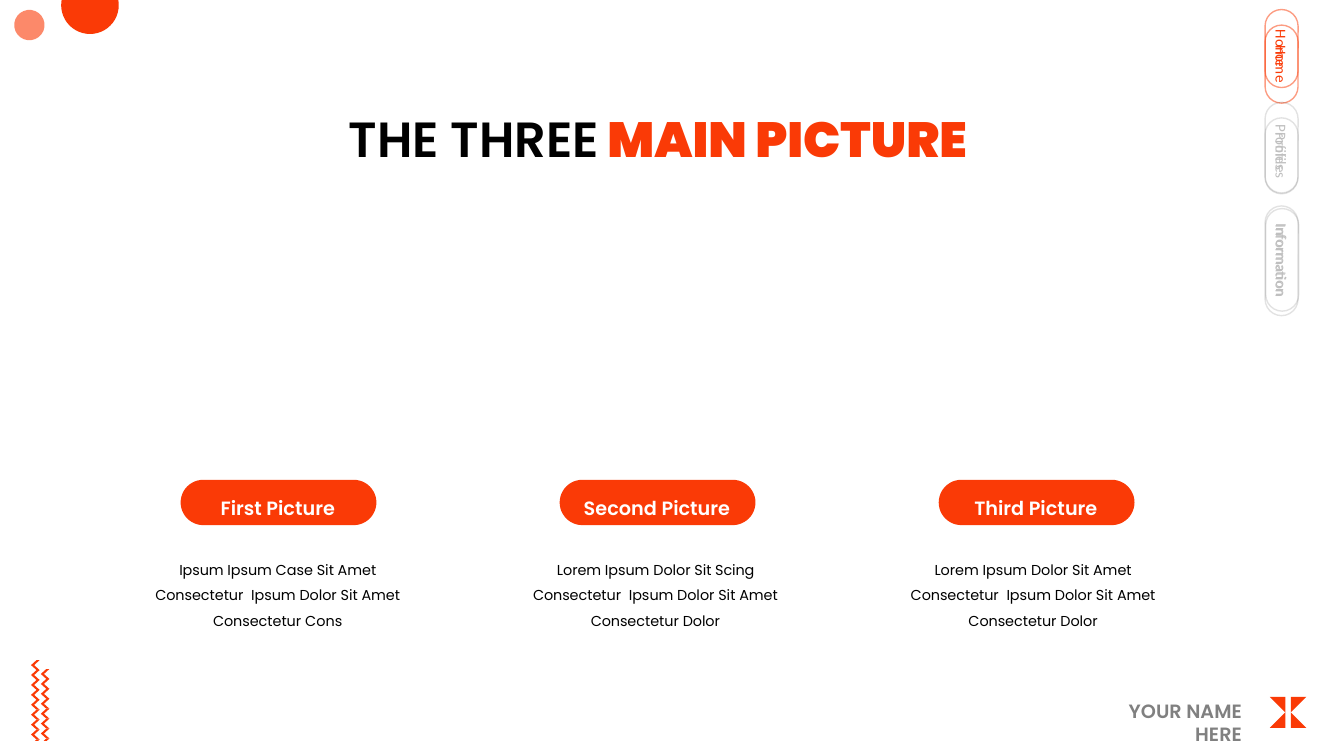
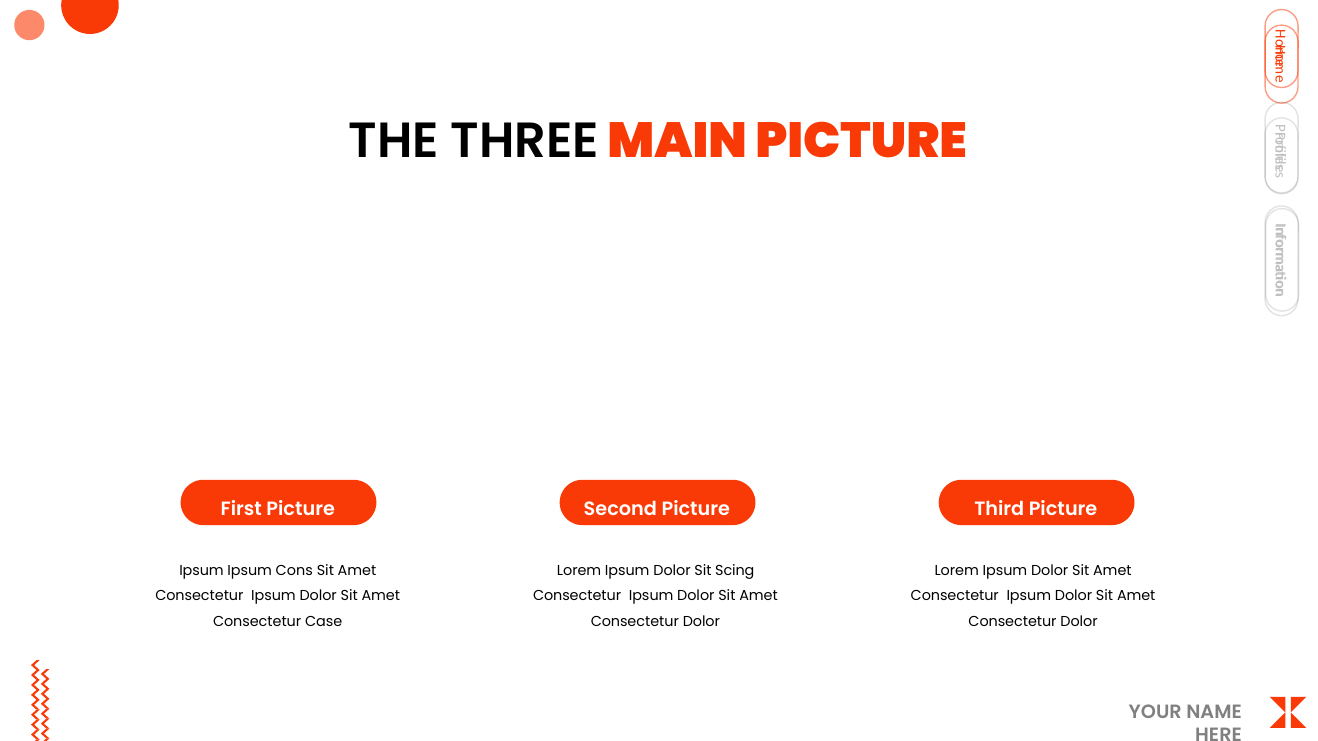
Case: Case -> Cons (294, 571)
Cons: Cons -> Case (324, 622)
